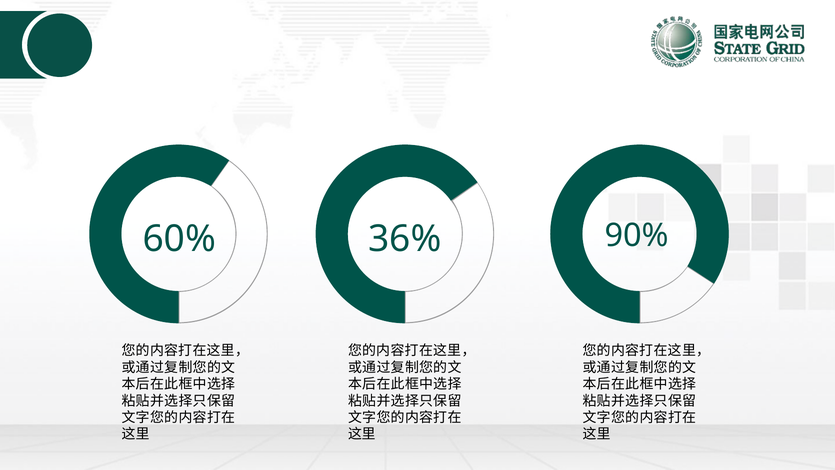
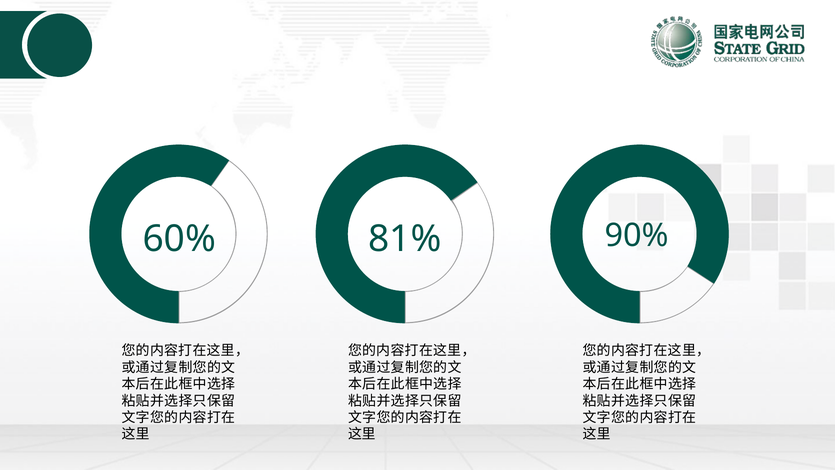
36%: 36% -> 81% (405, 239)
